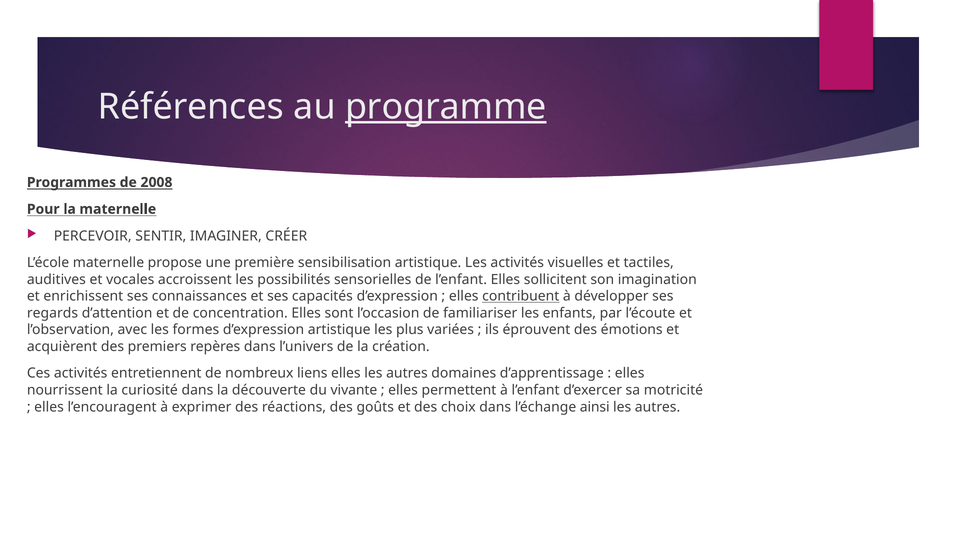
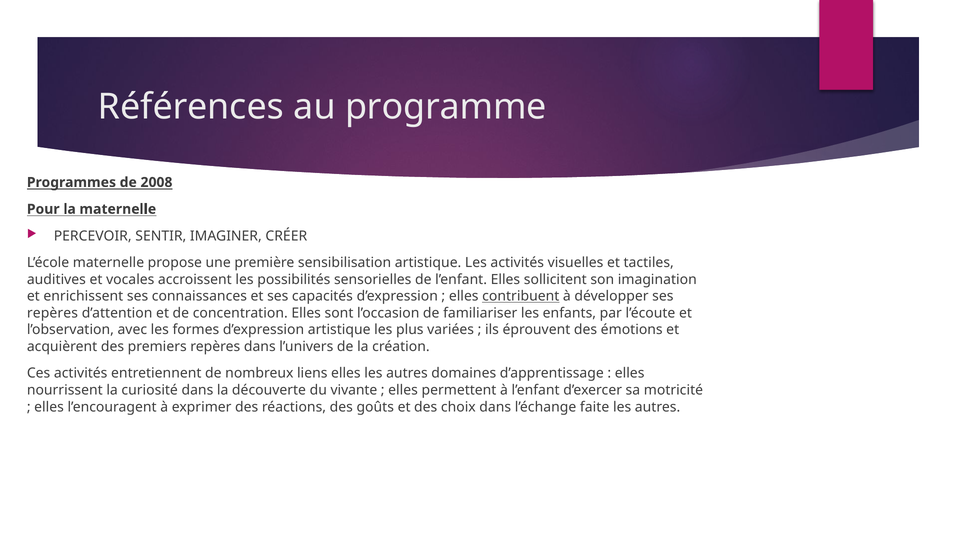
programme underline: present -> none (446, 107)
regards: regards -> repères (52, 313)
ainsi: ainsi -> faite (595, 406)
